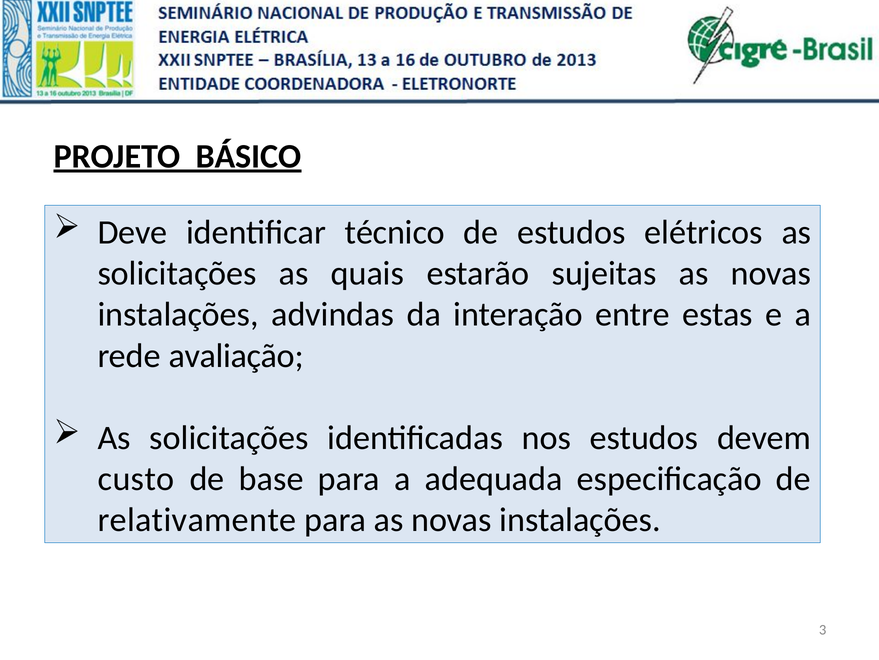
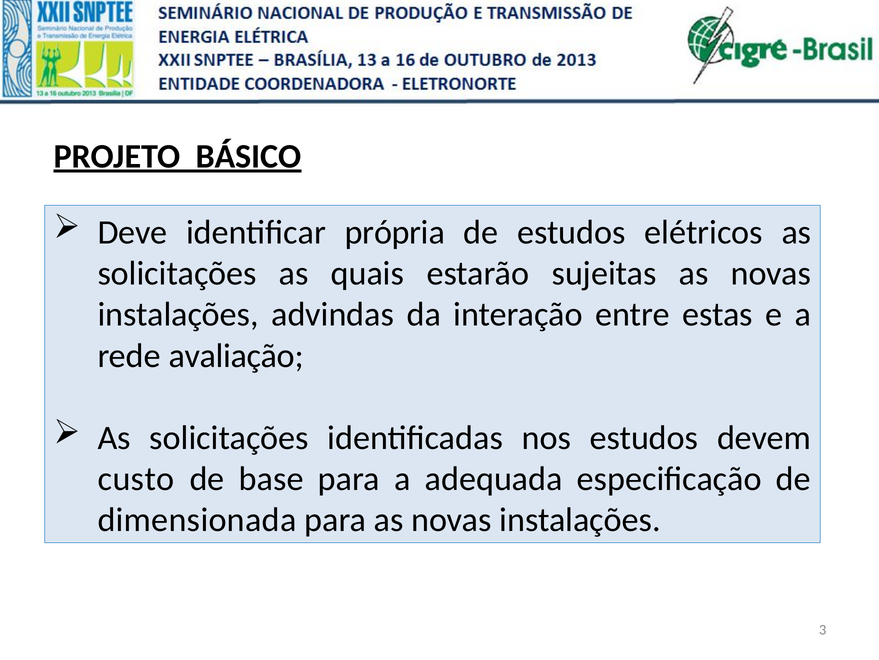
técnico: técnico -> própria (395, 232)
relativamente: relativamente -> dimensionada (197, 520)
